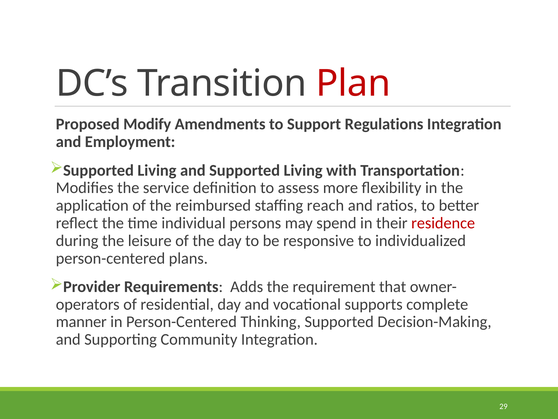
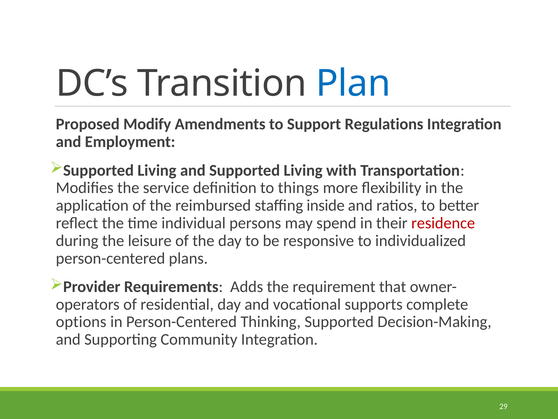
Plan colour: red -> blue (353, 83)
assess: assess -> things (298, 188)
reach: reach -> inside (326, 205)
manner: manner -> options (81, 322)
